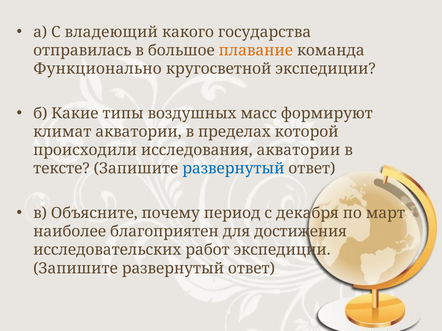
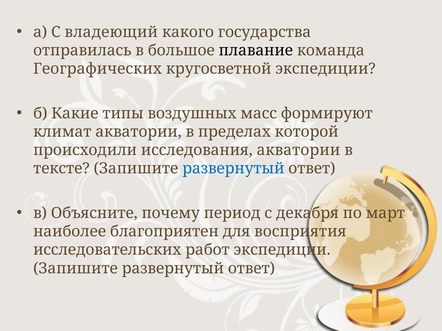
плавание colour: orange -> black (256, 50)
Функционально: Функционально -> Географических (98, 69)
достижения: достижения -> восприятия (300, 232)
